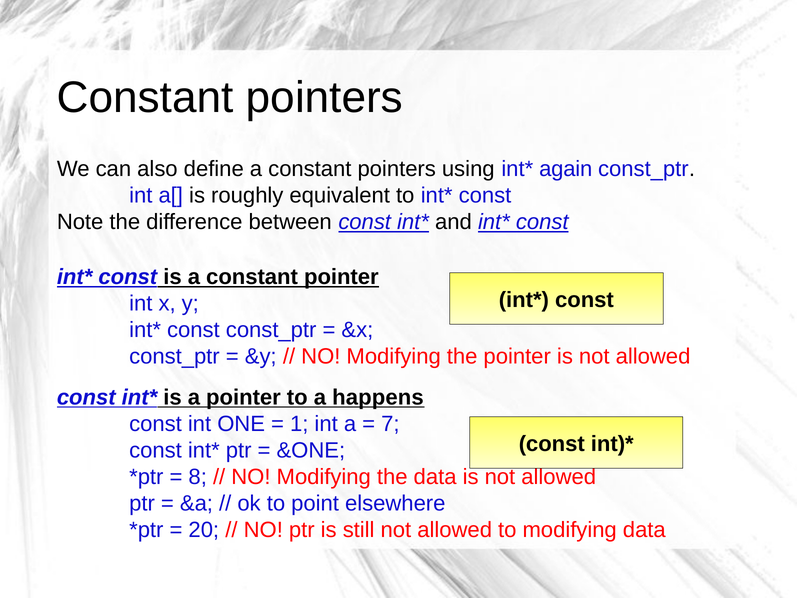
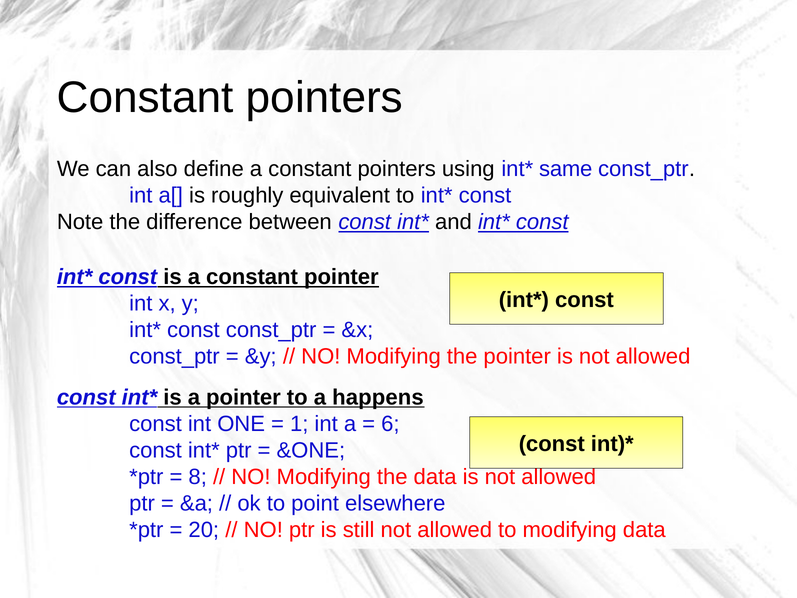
again: again -> same (566, 169)
7: 7 -> 6 (390, 424)
